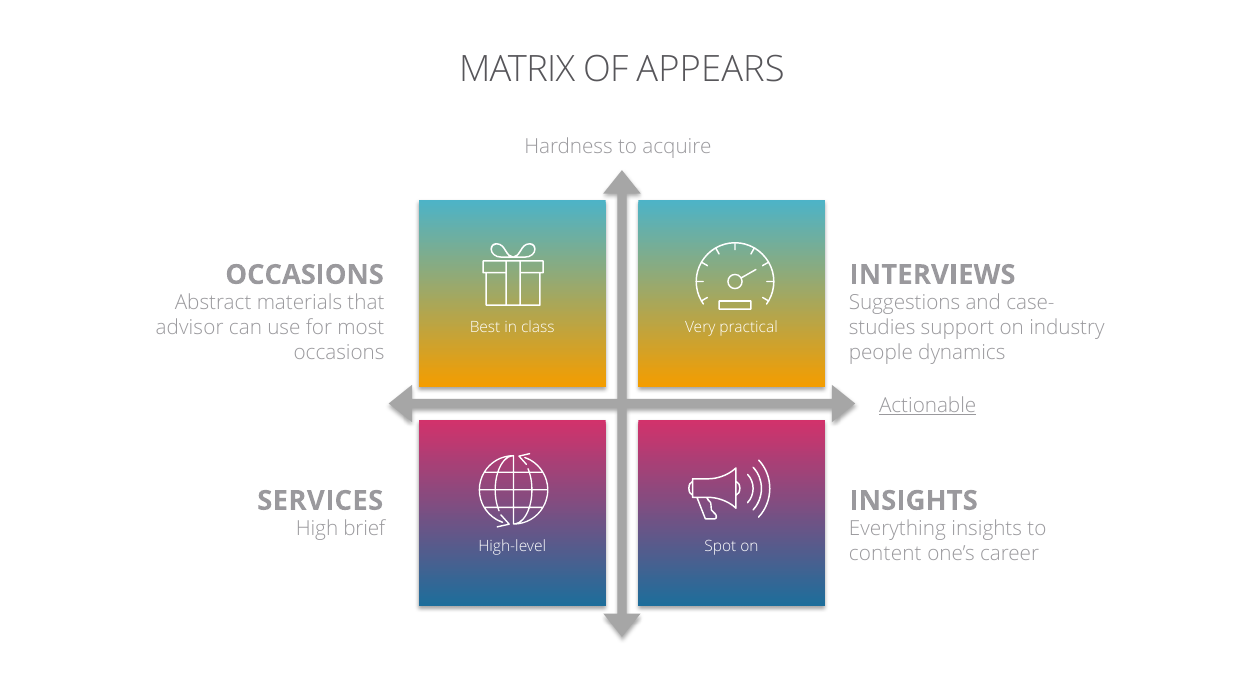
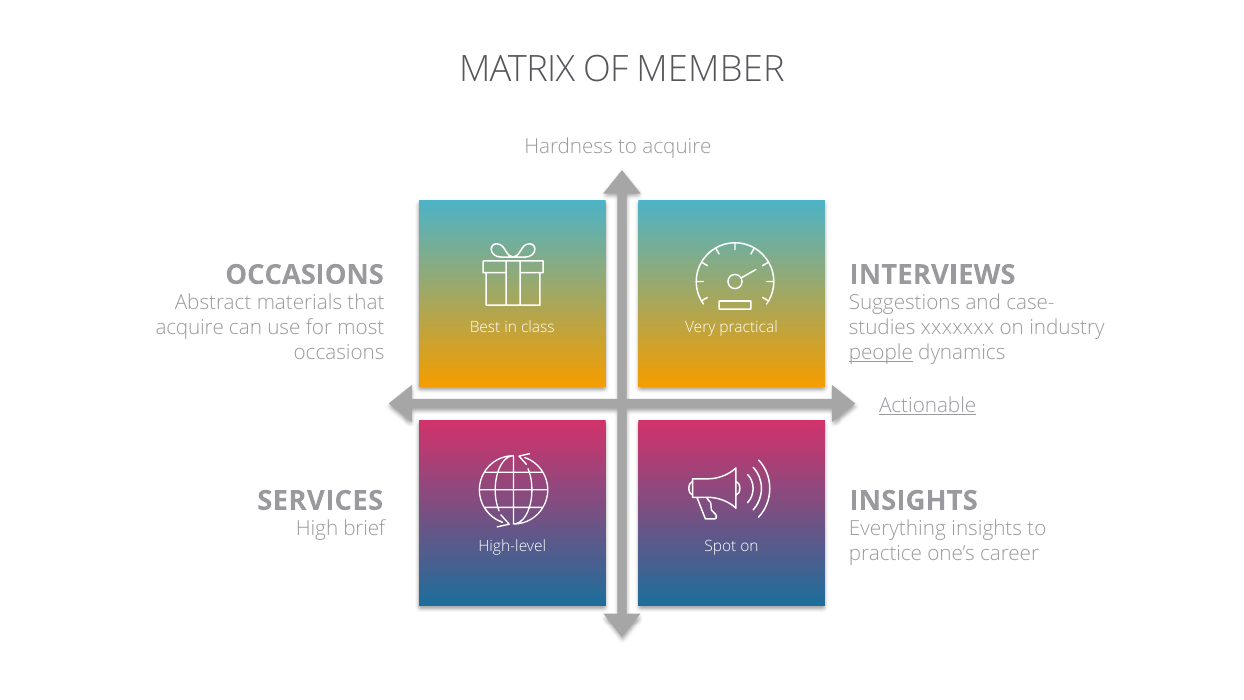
APPEARS: APPEARS -> MEMBER (710, 70)
advisor: advisor -> acquire (190, 328)
support: support -> xxxxxxx (957, 328)
people underline: none -> present (881, 353)
content: content -> practice (885, 553)
